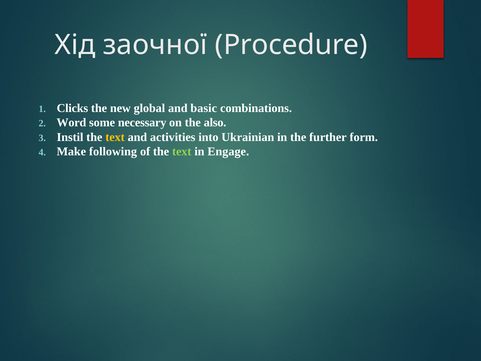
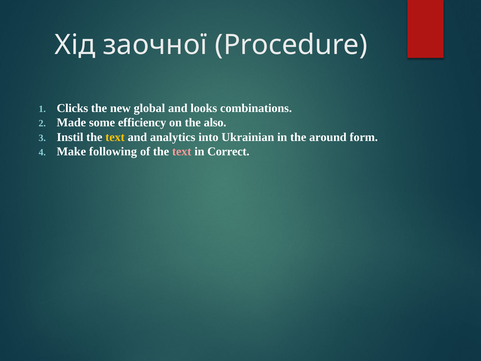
basic: basic -> looks (204, 108)
Word: Word -> Made (71, 123)
necessary: necessary -> efficiency (142, 123)
activities: activities -> analytics (173, 137)
further: further -> around (328, 137)
text colour: light green -> pink (182, 151)
Engage: Engage -> Correct (228, 151)
